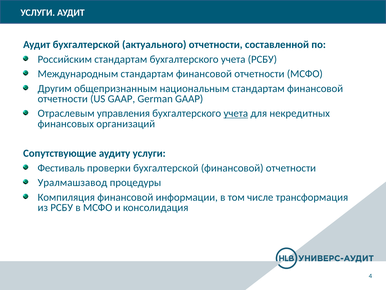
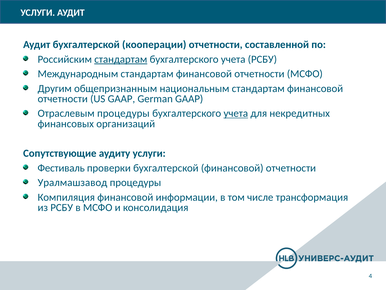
актуального: актуального -> кооперации (154, 44)
стандартам underline: none -> present (121, 59)
Отраслевым управления: управления -> процедуры (123, 113)
